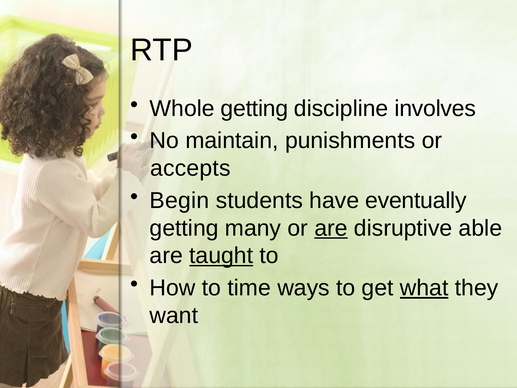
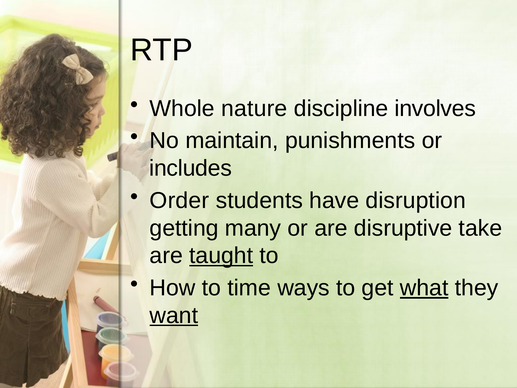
Whole getting: getting -> nature (254, 108)
accepts: accepts -> includes (191, 168)
Begin: Begin -> Order (179, 200)
eventually: eventually -> disruption (416, 200)
are underline: present -> none (331, 228)
able: able -> take (480, 228)
want underline: none -> present (174, 315)
